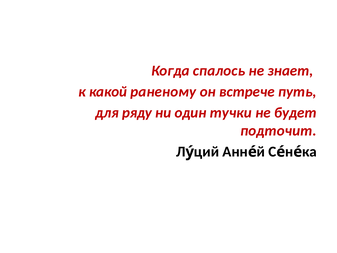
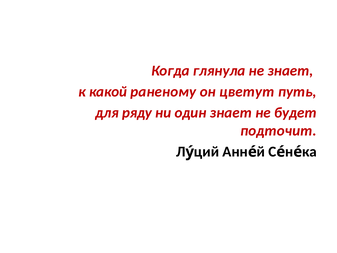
спалось: спалось -> глянула (219, 71)
встрече: встрече -> цветут (247, 92)
один тучки: тучки -> знает (231, 113)
